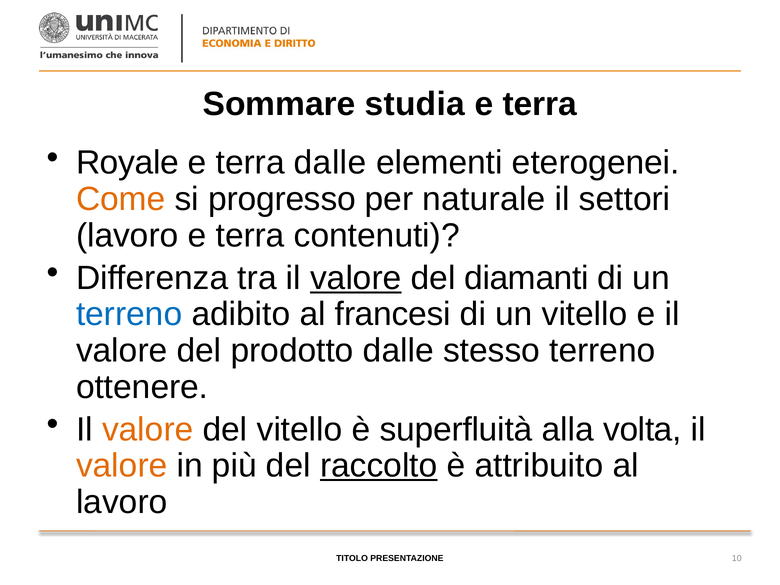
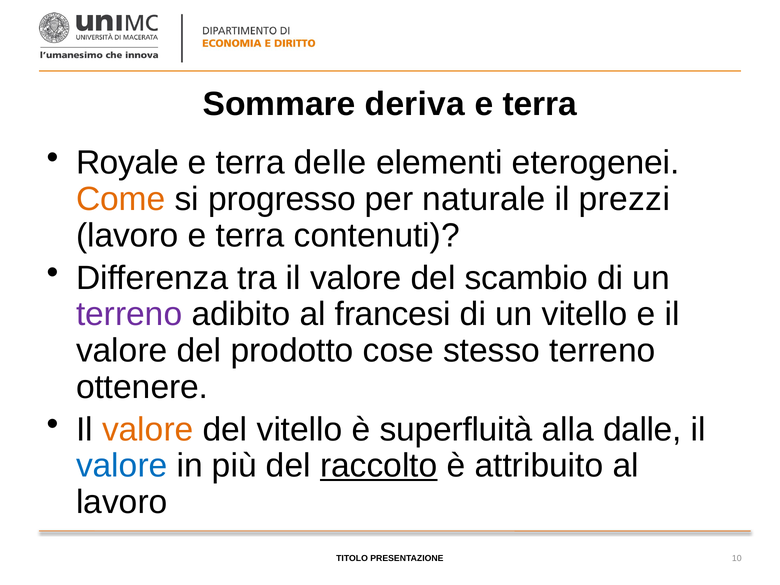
studia: studia -> deriva (415, 104)
terra dalle: dalle -> delle (330, 163)
settori: settori -> prezzi (625, 199)
valore underline: present -> none (356, 278)
diamanti: diamanti -> scambio (526, 278)
terreno colour: blue -> purple (129, 314)
prodotto dalle: dalle -> cose (398, 351)
volta: volta -> dalle (642, 429)
valore colour: orange -> blue (122, 466)
